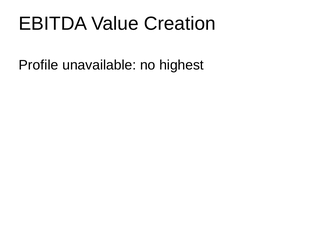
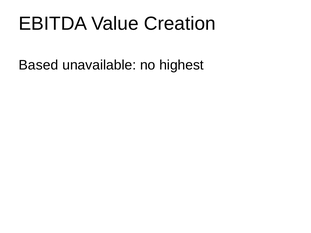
Profile: Profile -> Based (39, 65)
